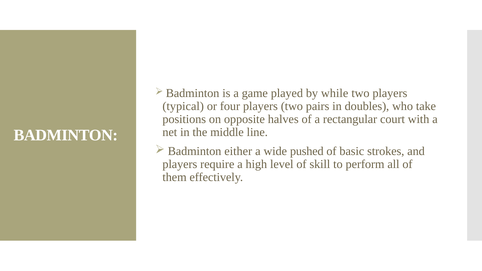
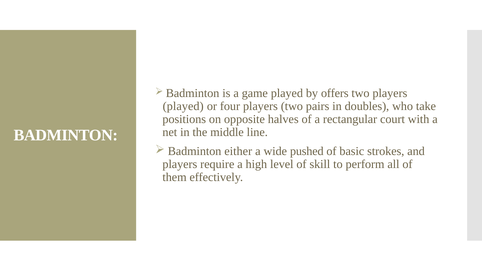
while: while -> offers (335, 93)
typical: typical -> played (183, 106)
